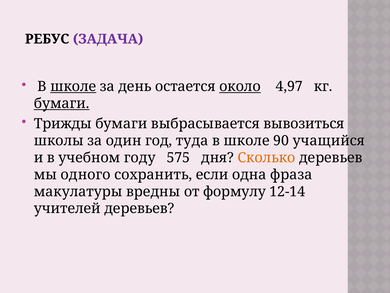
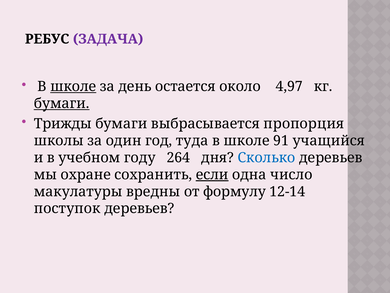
около underline: present -> none (240, 86)
вывозиться: вывозиться -> пропорция (304, 124)
90: 90 -> 91 (281, 140)
575: 575 -> 264 (178, 157)
Сколько colour: orange -> blue (266, 157)
одного: одного -> охране (86, 174)
если underline: none -> present (212, 174)
фраза: фраза -> число (291, 174)
учителей: учителей -> поступок (67, 208)
